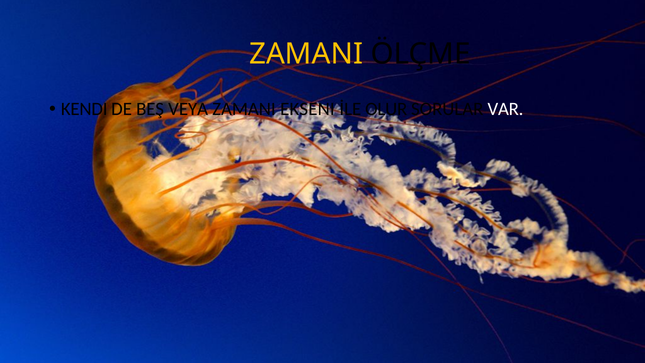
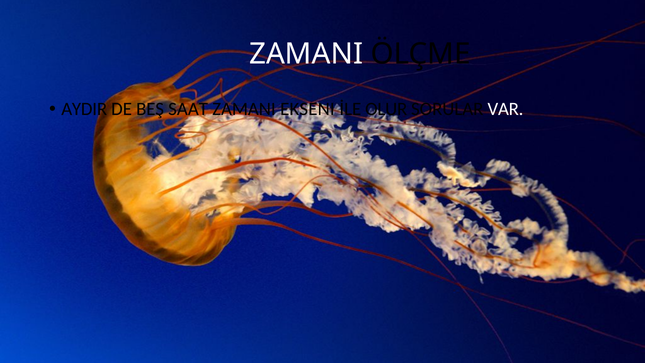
ZAMANI colour: yellow -> white (306, 54)
KENDI: KENDI -> AYDIR (84, 109)
VEYA: VEYA -> SAAT (188, 109)
